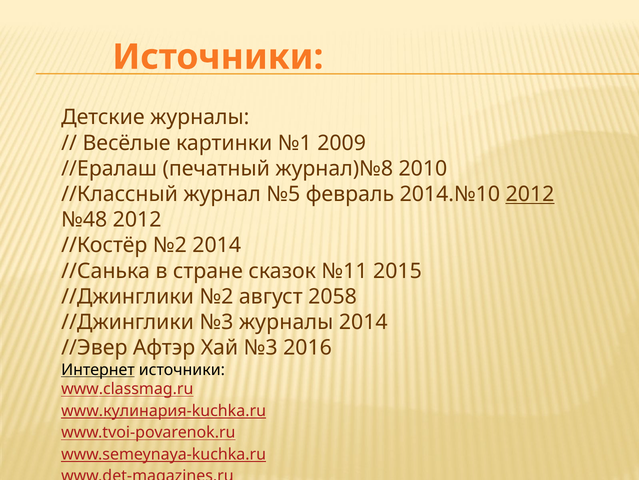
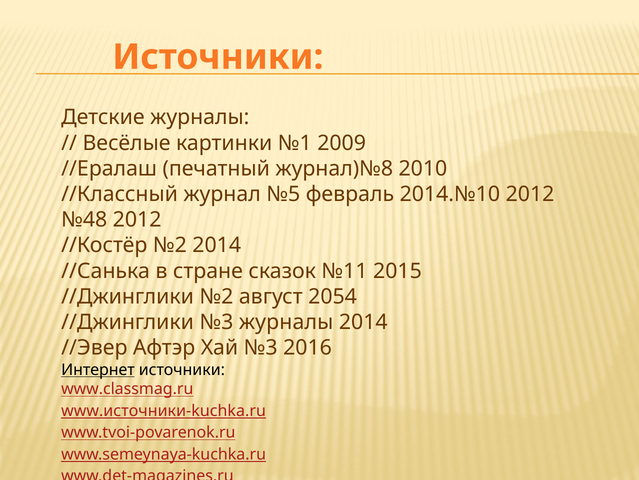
2012 underline: present -> none (530, 194)
2058: 2058 -> 2054 (333, 296)
www.кулинария-kuchka.ru: www.кулинария-kuchka.ru -> www.источники-kuchka.ru (164, 410)
